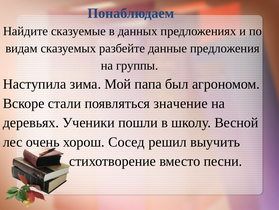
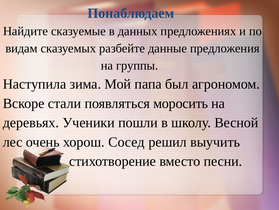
значение: значение -> моросить (181, 103)
